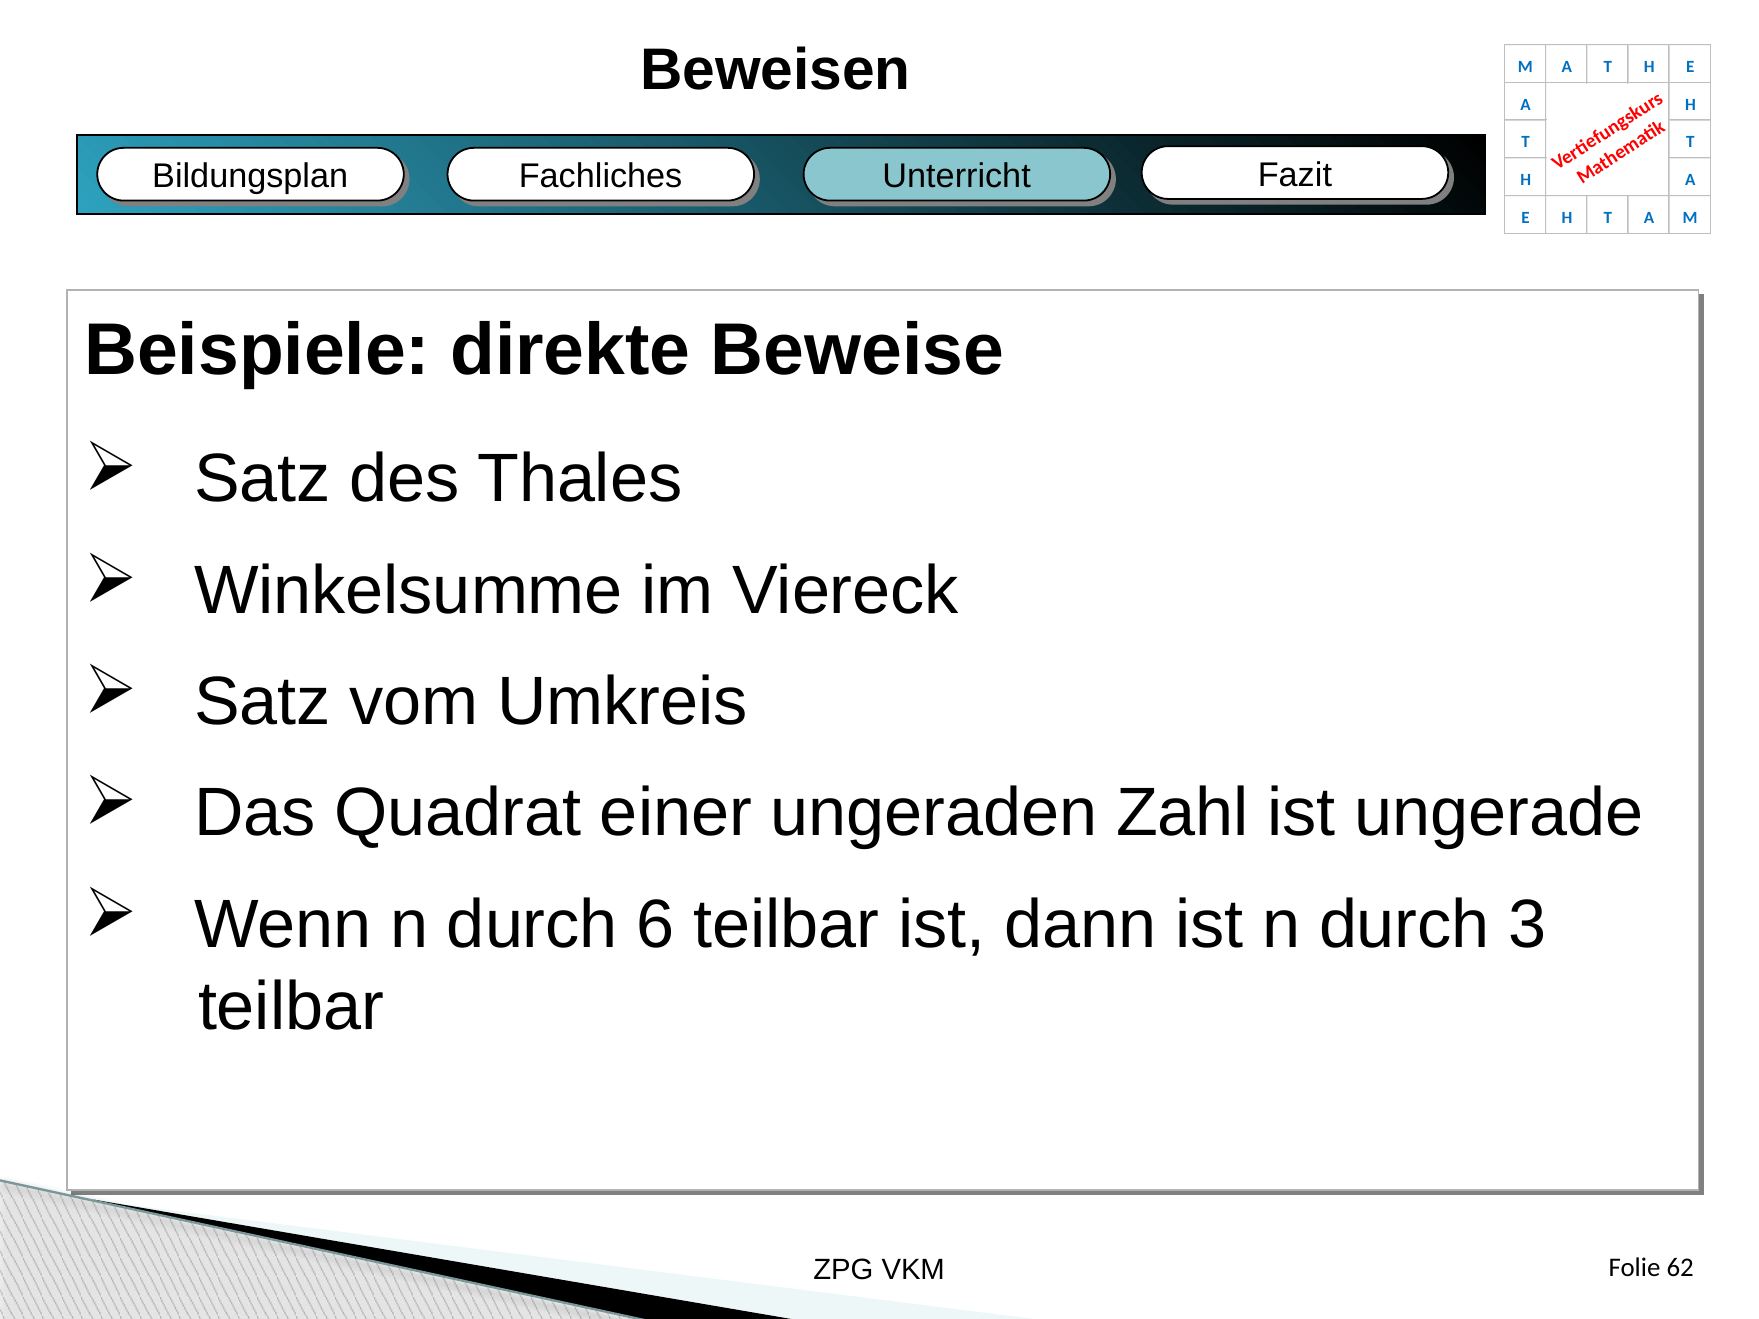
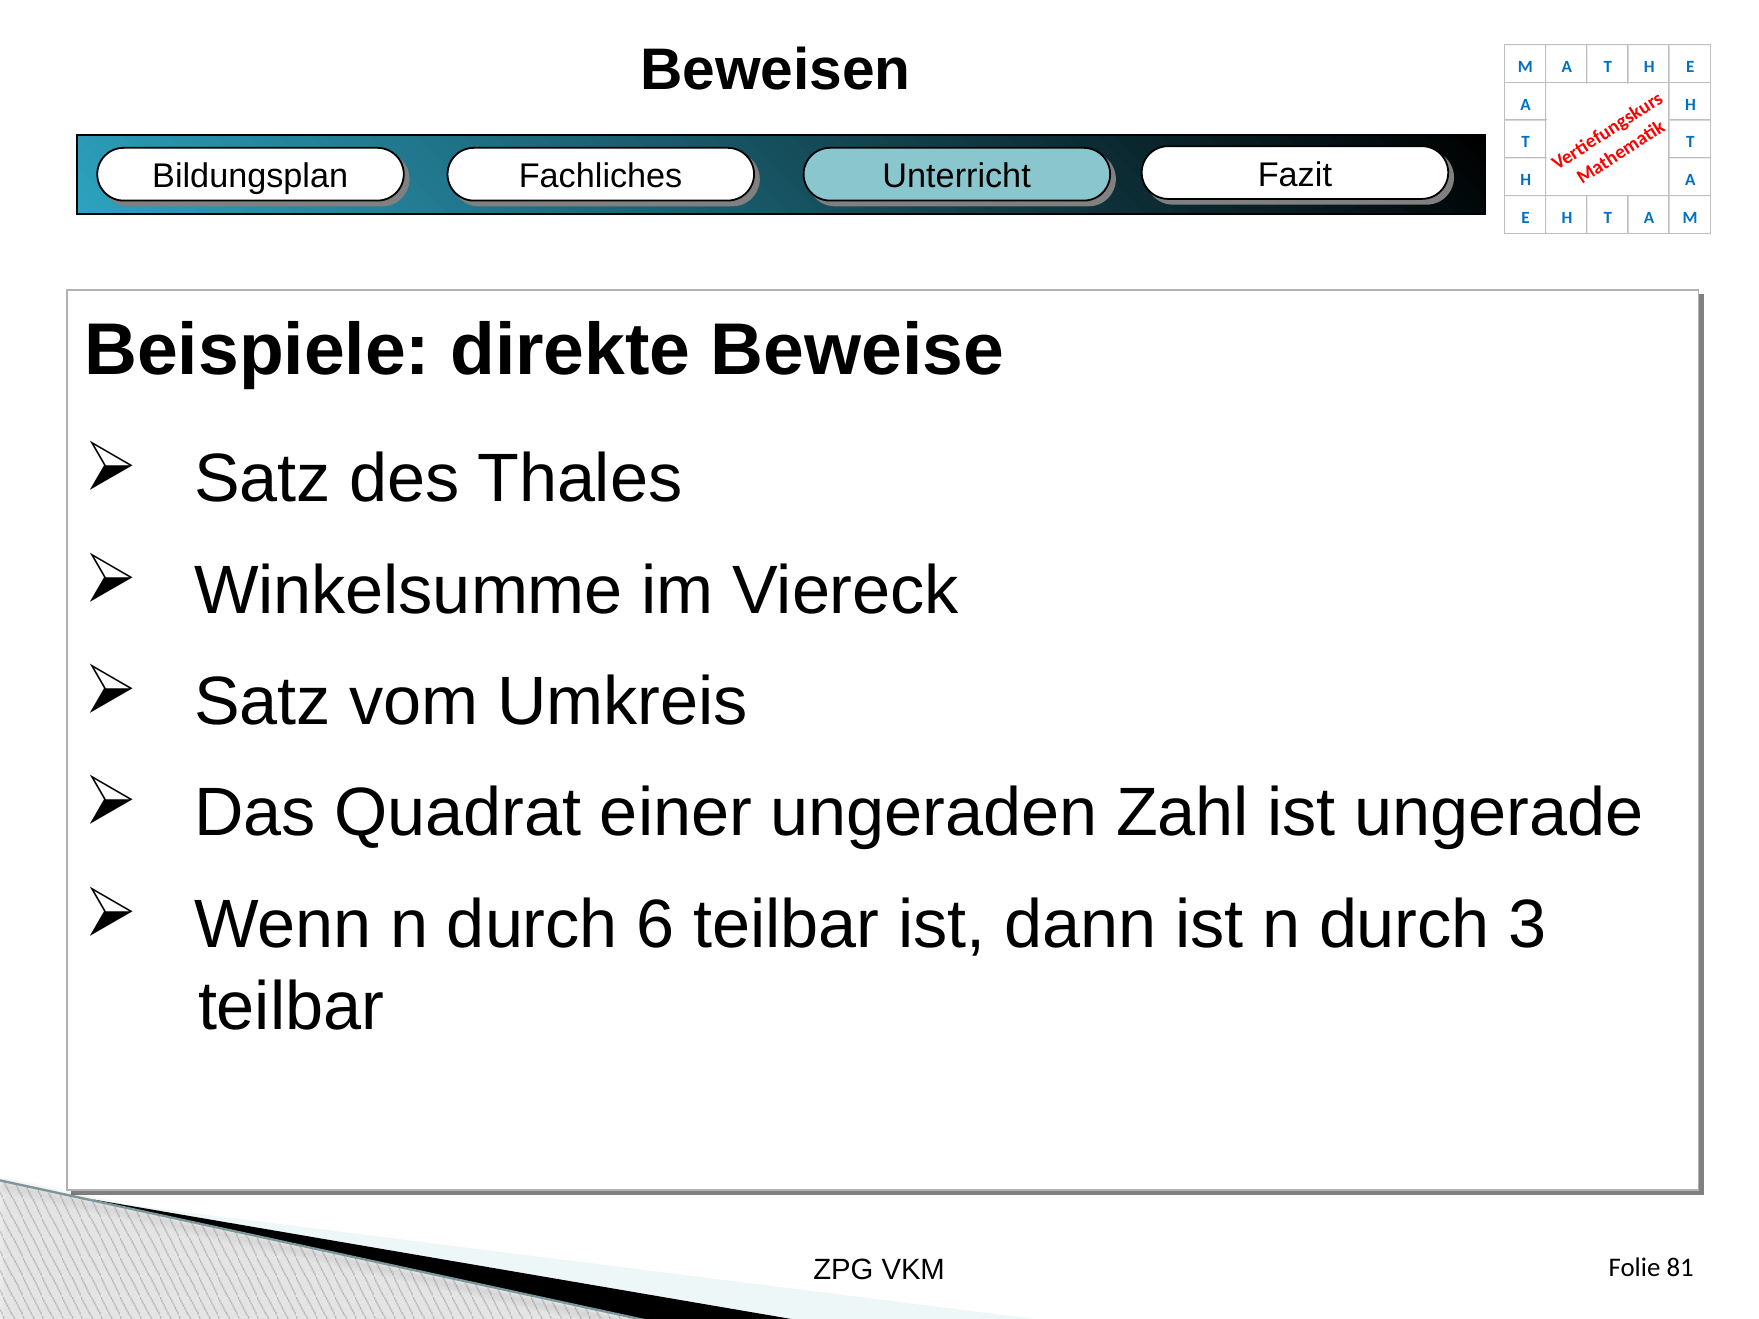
62: 62 -> 81 (1680, 1268)
